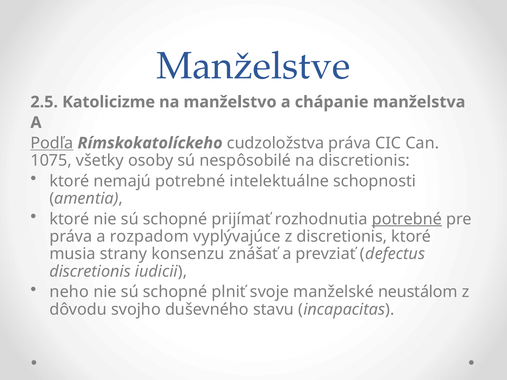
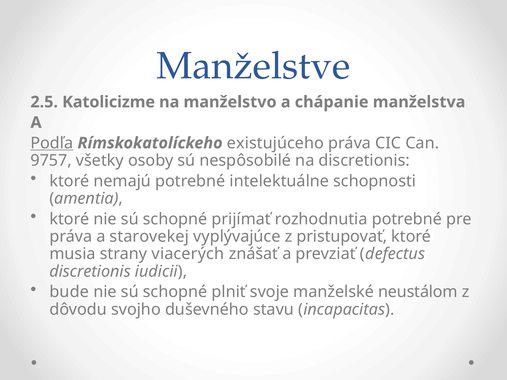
cudzoložstva: cudzoložstva -> existujúceho (275, 143)
1075: 1075 -> 9757 (51, 161)
potrebné underline: present -> none (407, 219)
rozpadom: rozpadom -> starovekej (149, 237)
z discretionis: discretionis -> pristupovať (342, 237)
konsenzu: konsenzu -> viacerých (188, 254)
neho: neho -> bude (69, 292)
